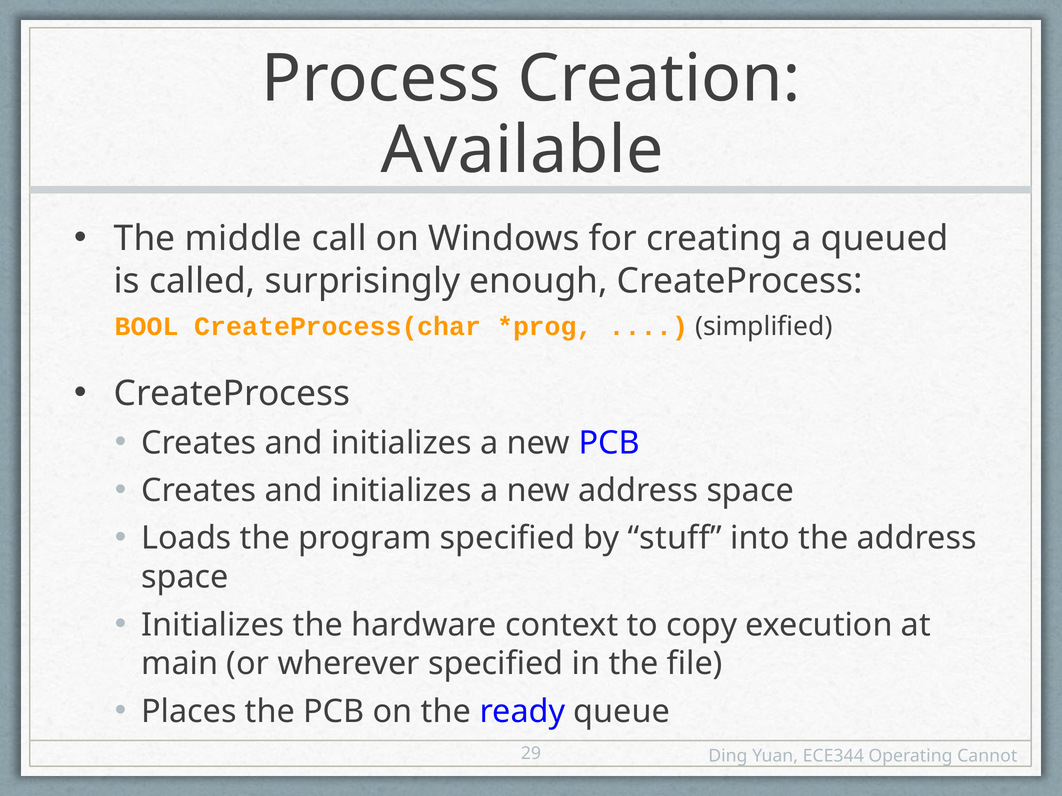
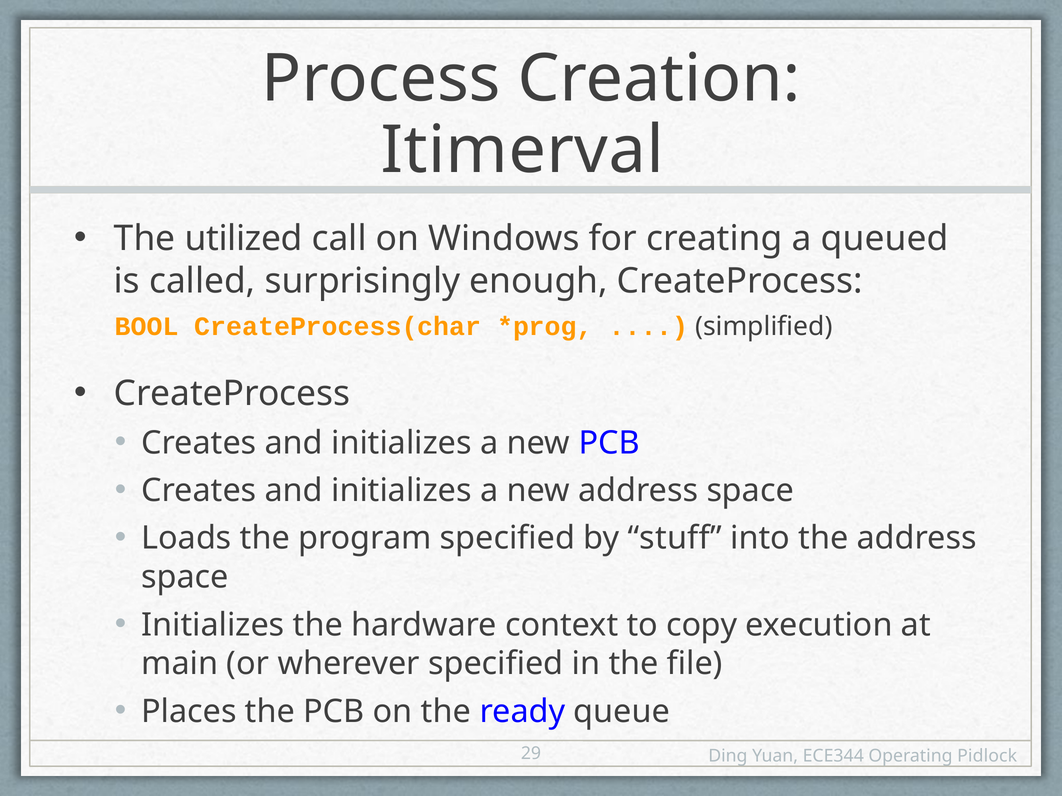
Available: Available -> Itimerval (522, 151)
middle: middle -> utilized (244, 239)
Cannot: Cannot -> Pidlock (987, 756)
